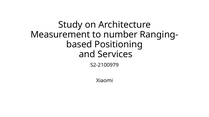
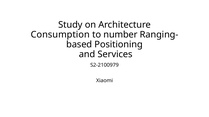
Measurement: Measurement -> Consumption (60, 35)
